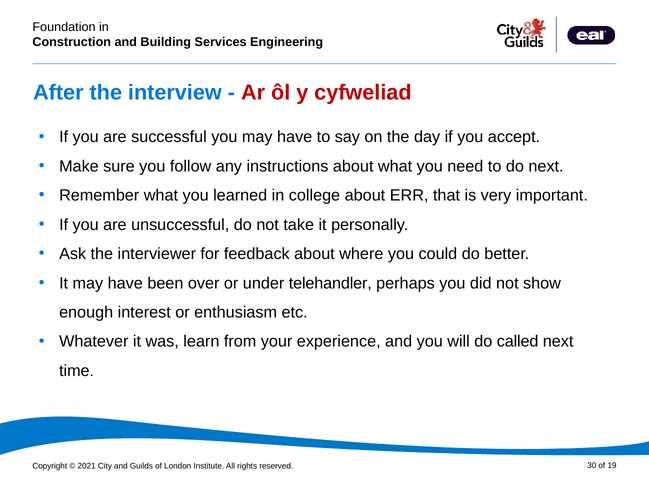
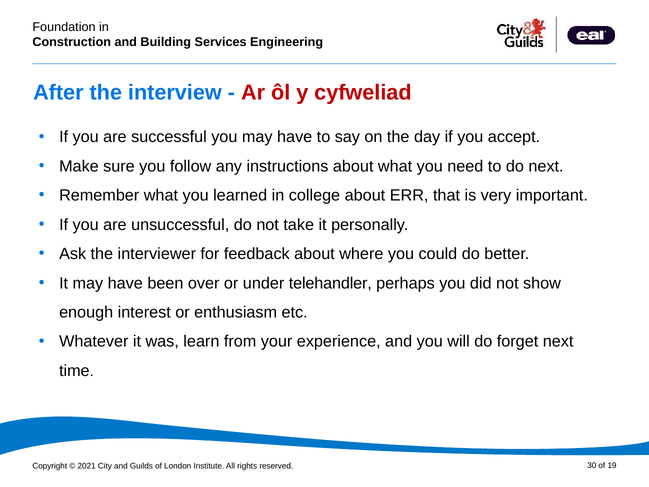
called: called -> forget (518, 341)
